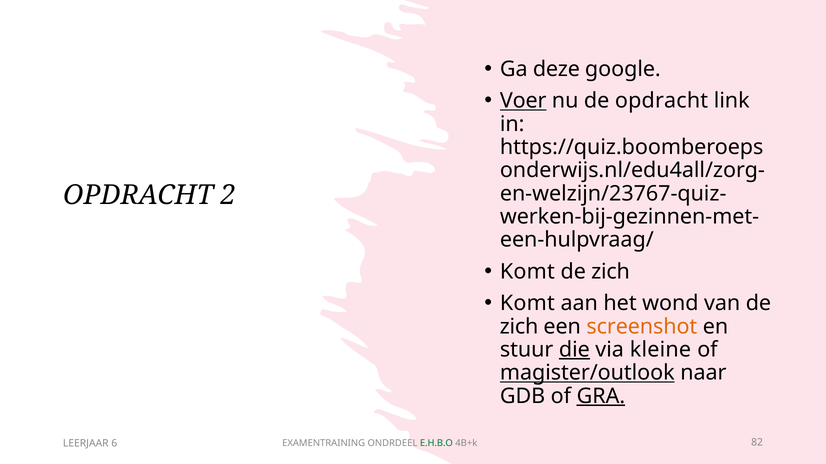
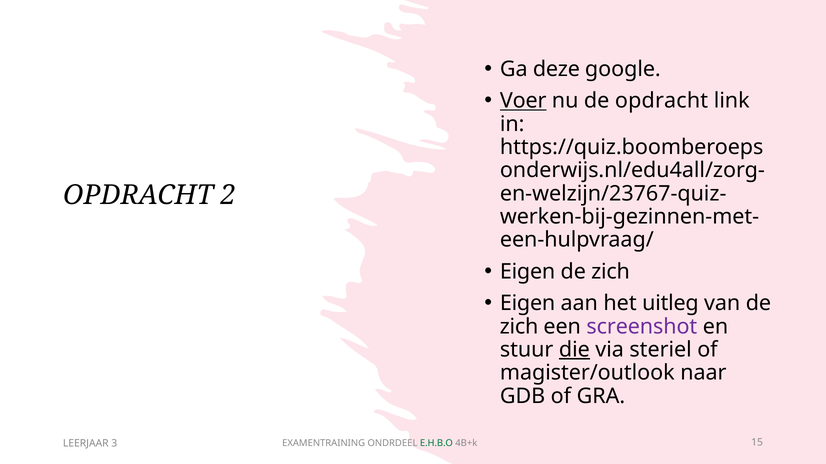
Komt: Komt -> Eigen (528, 272)
Komt: Komt -> Eigen (528, 304)
wond: wond -> uitleg (670, 304)
screenshot colour: orange -> purple (642, 327)
kleine: kleine -> steriel (661, 350)
magister/outlook underline: present -> none (587, 373)
GRA underline: present -> none (601, 396)
6: 6 -> 3 (114, 444)
82: 82 -> 15 (757, 443)
